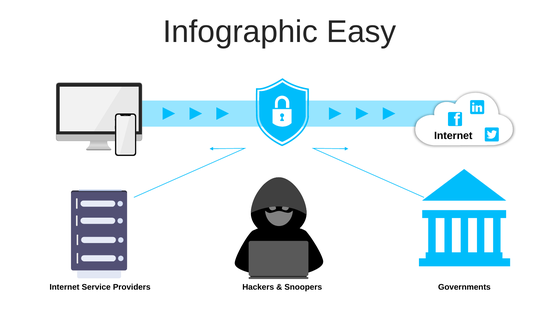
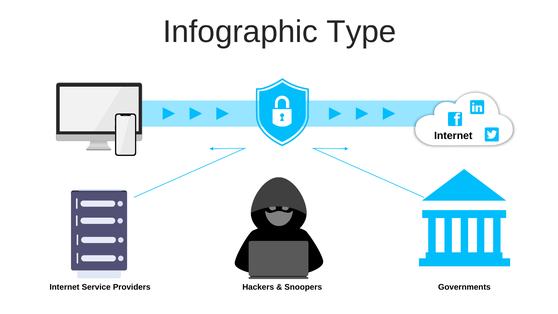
Easy: Easy -> Type (361, 32)
